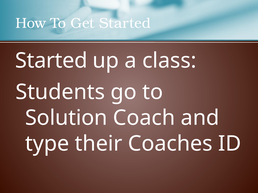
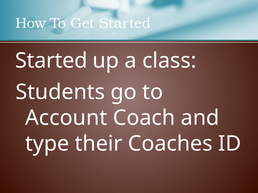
Solution: Solution -> Account (66, 118)
